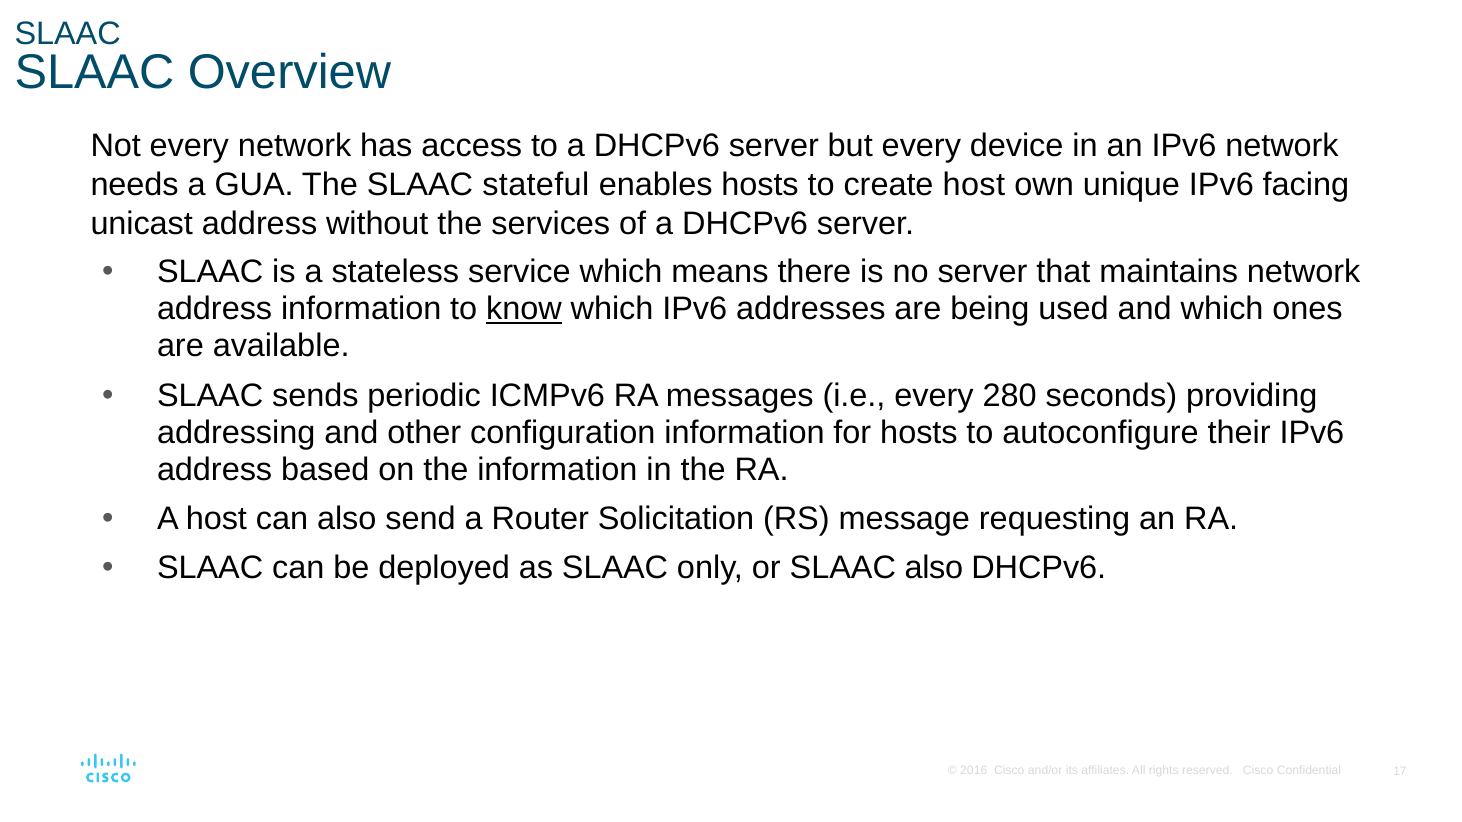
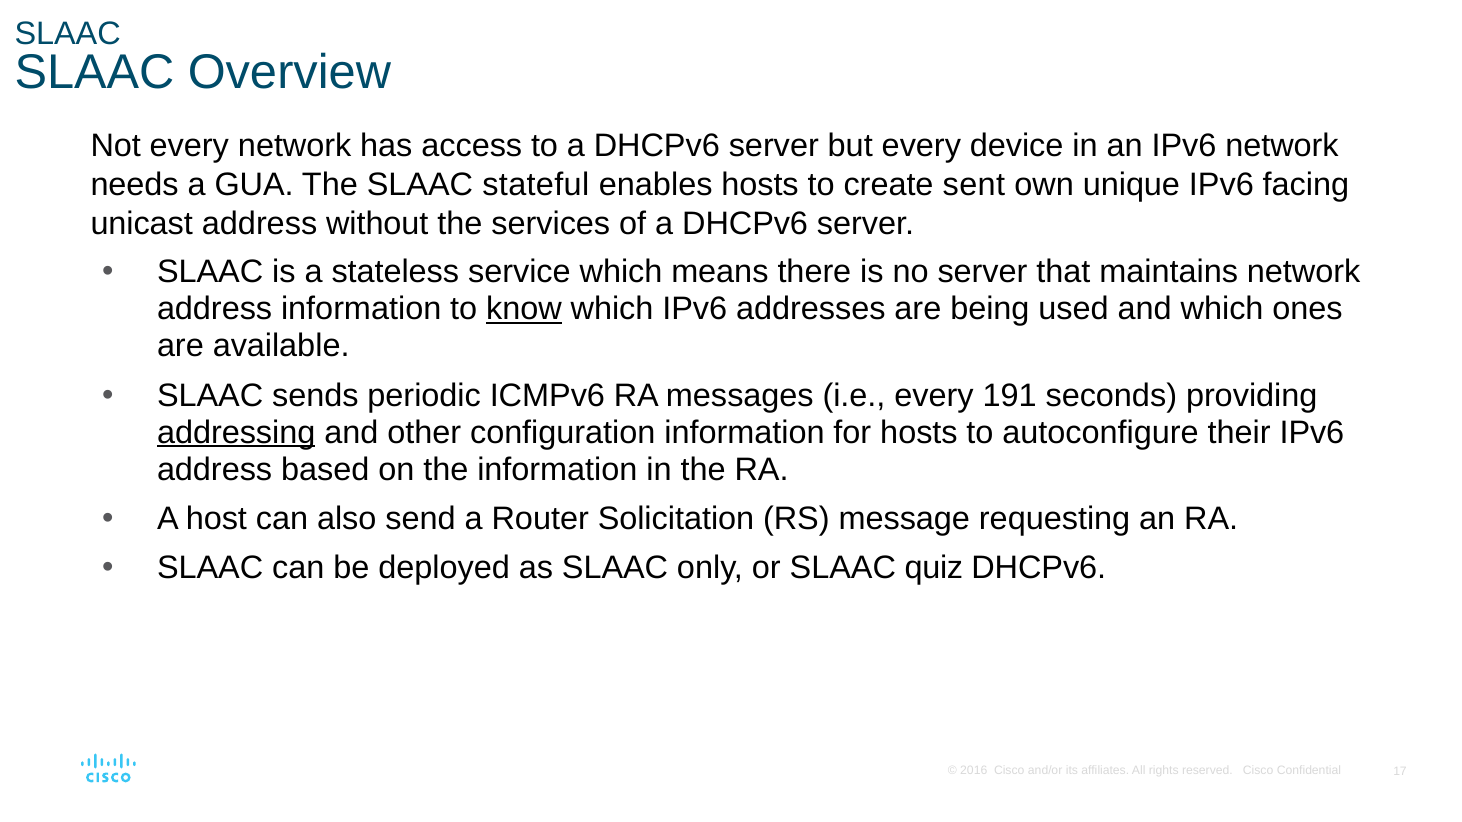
create host: host -> sent (974, 185)
280: 280 -> 191 (1010, 396)
addressing underline: none -> present (236, 433)
SLAAC also: also -> quiz (934, 568)
